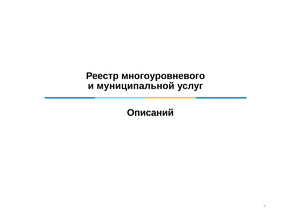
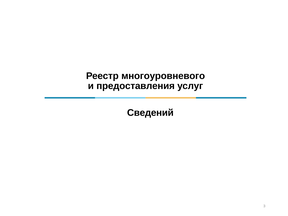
муниципальной: муниципальной -> предоставления (136, 86)
Описаний: Описаний -> Сведений (150, 113)
